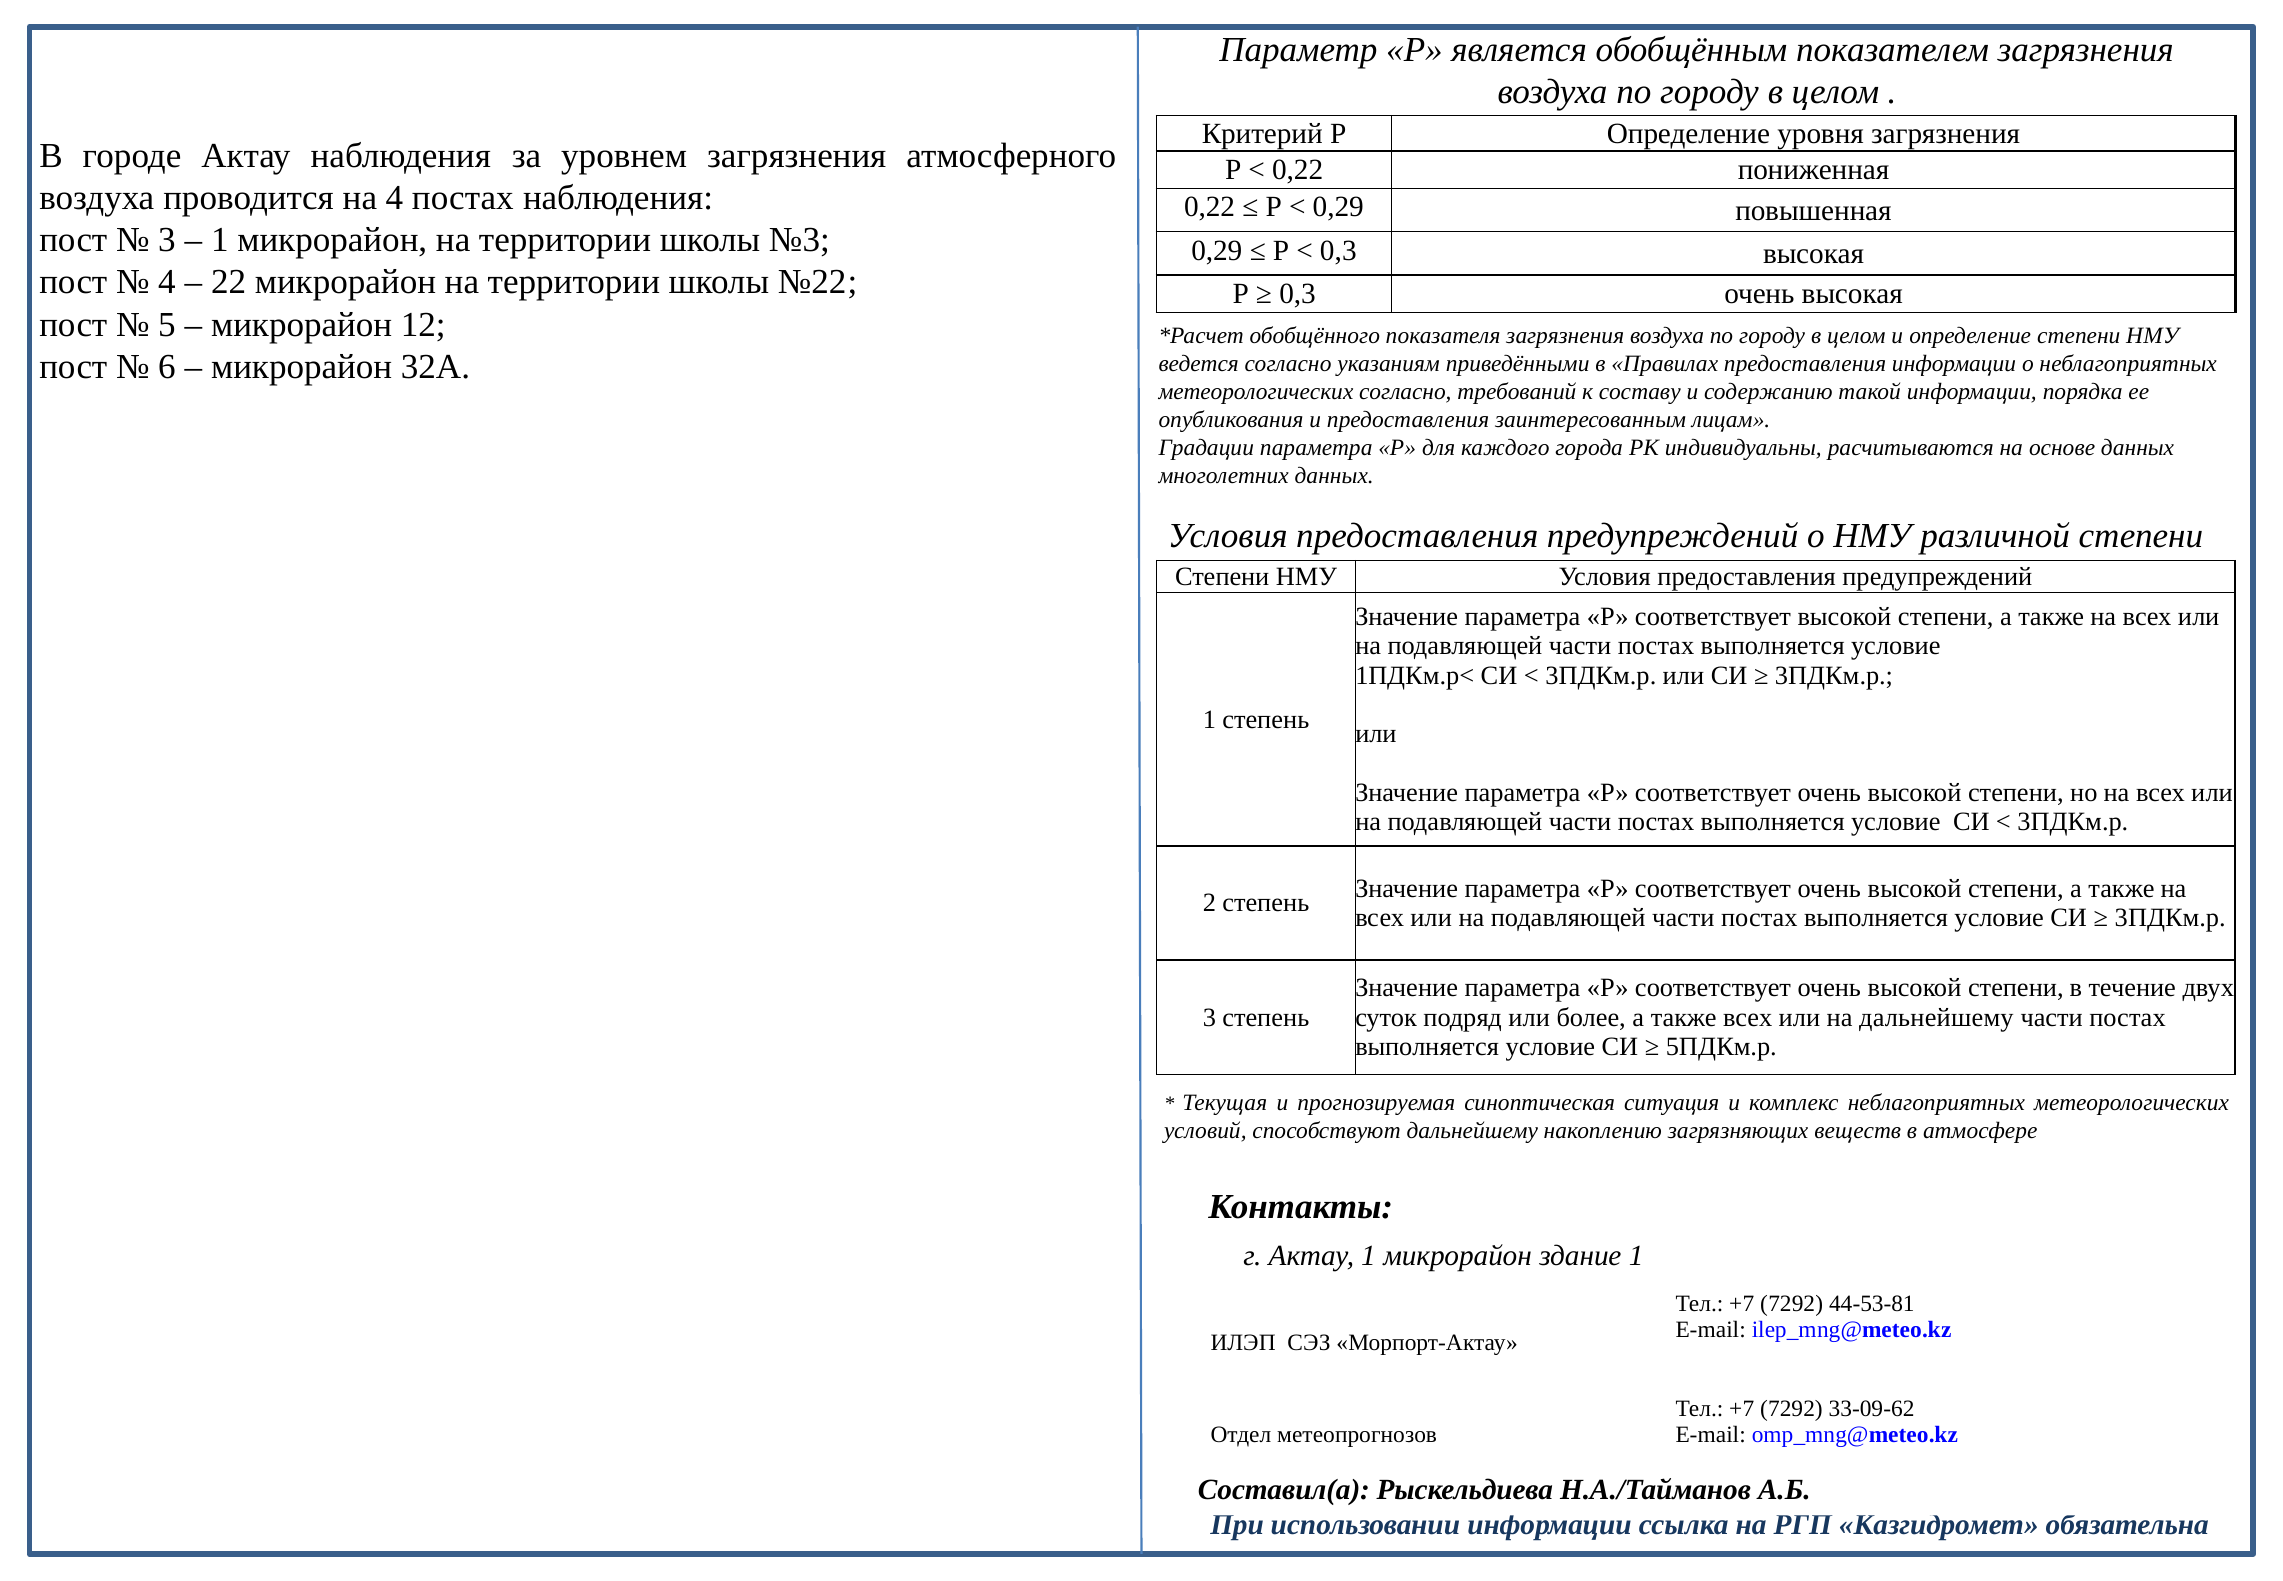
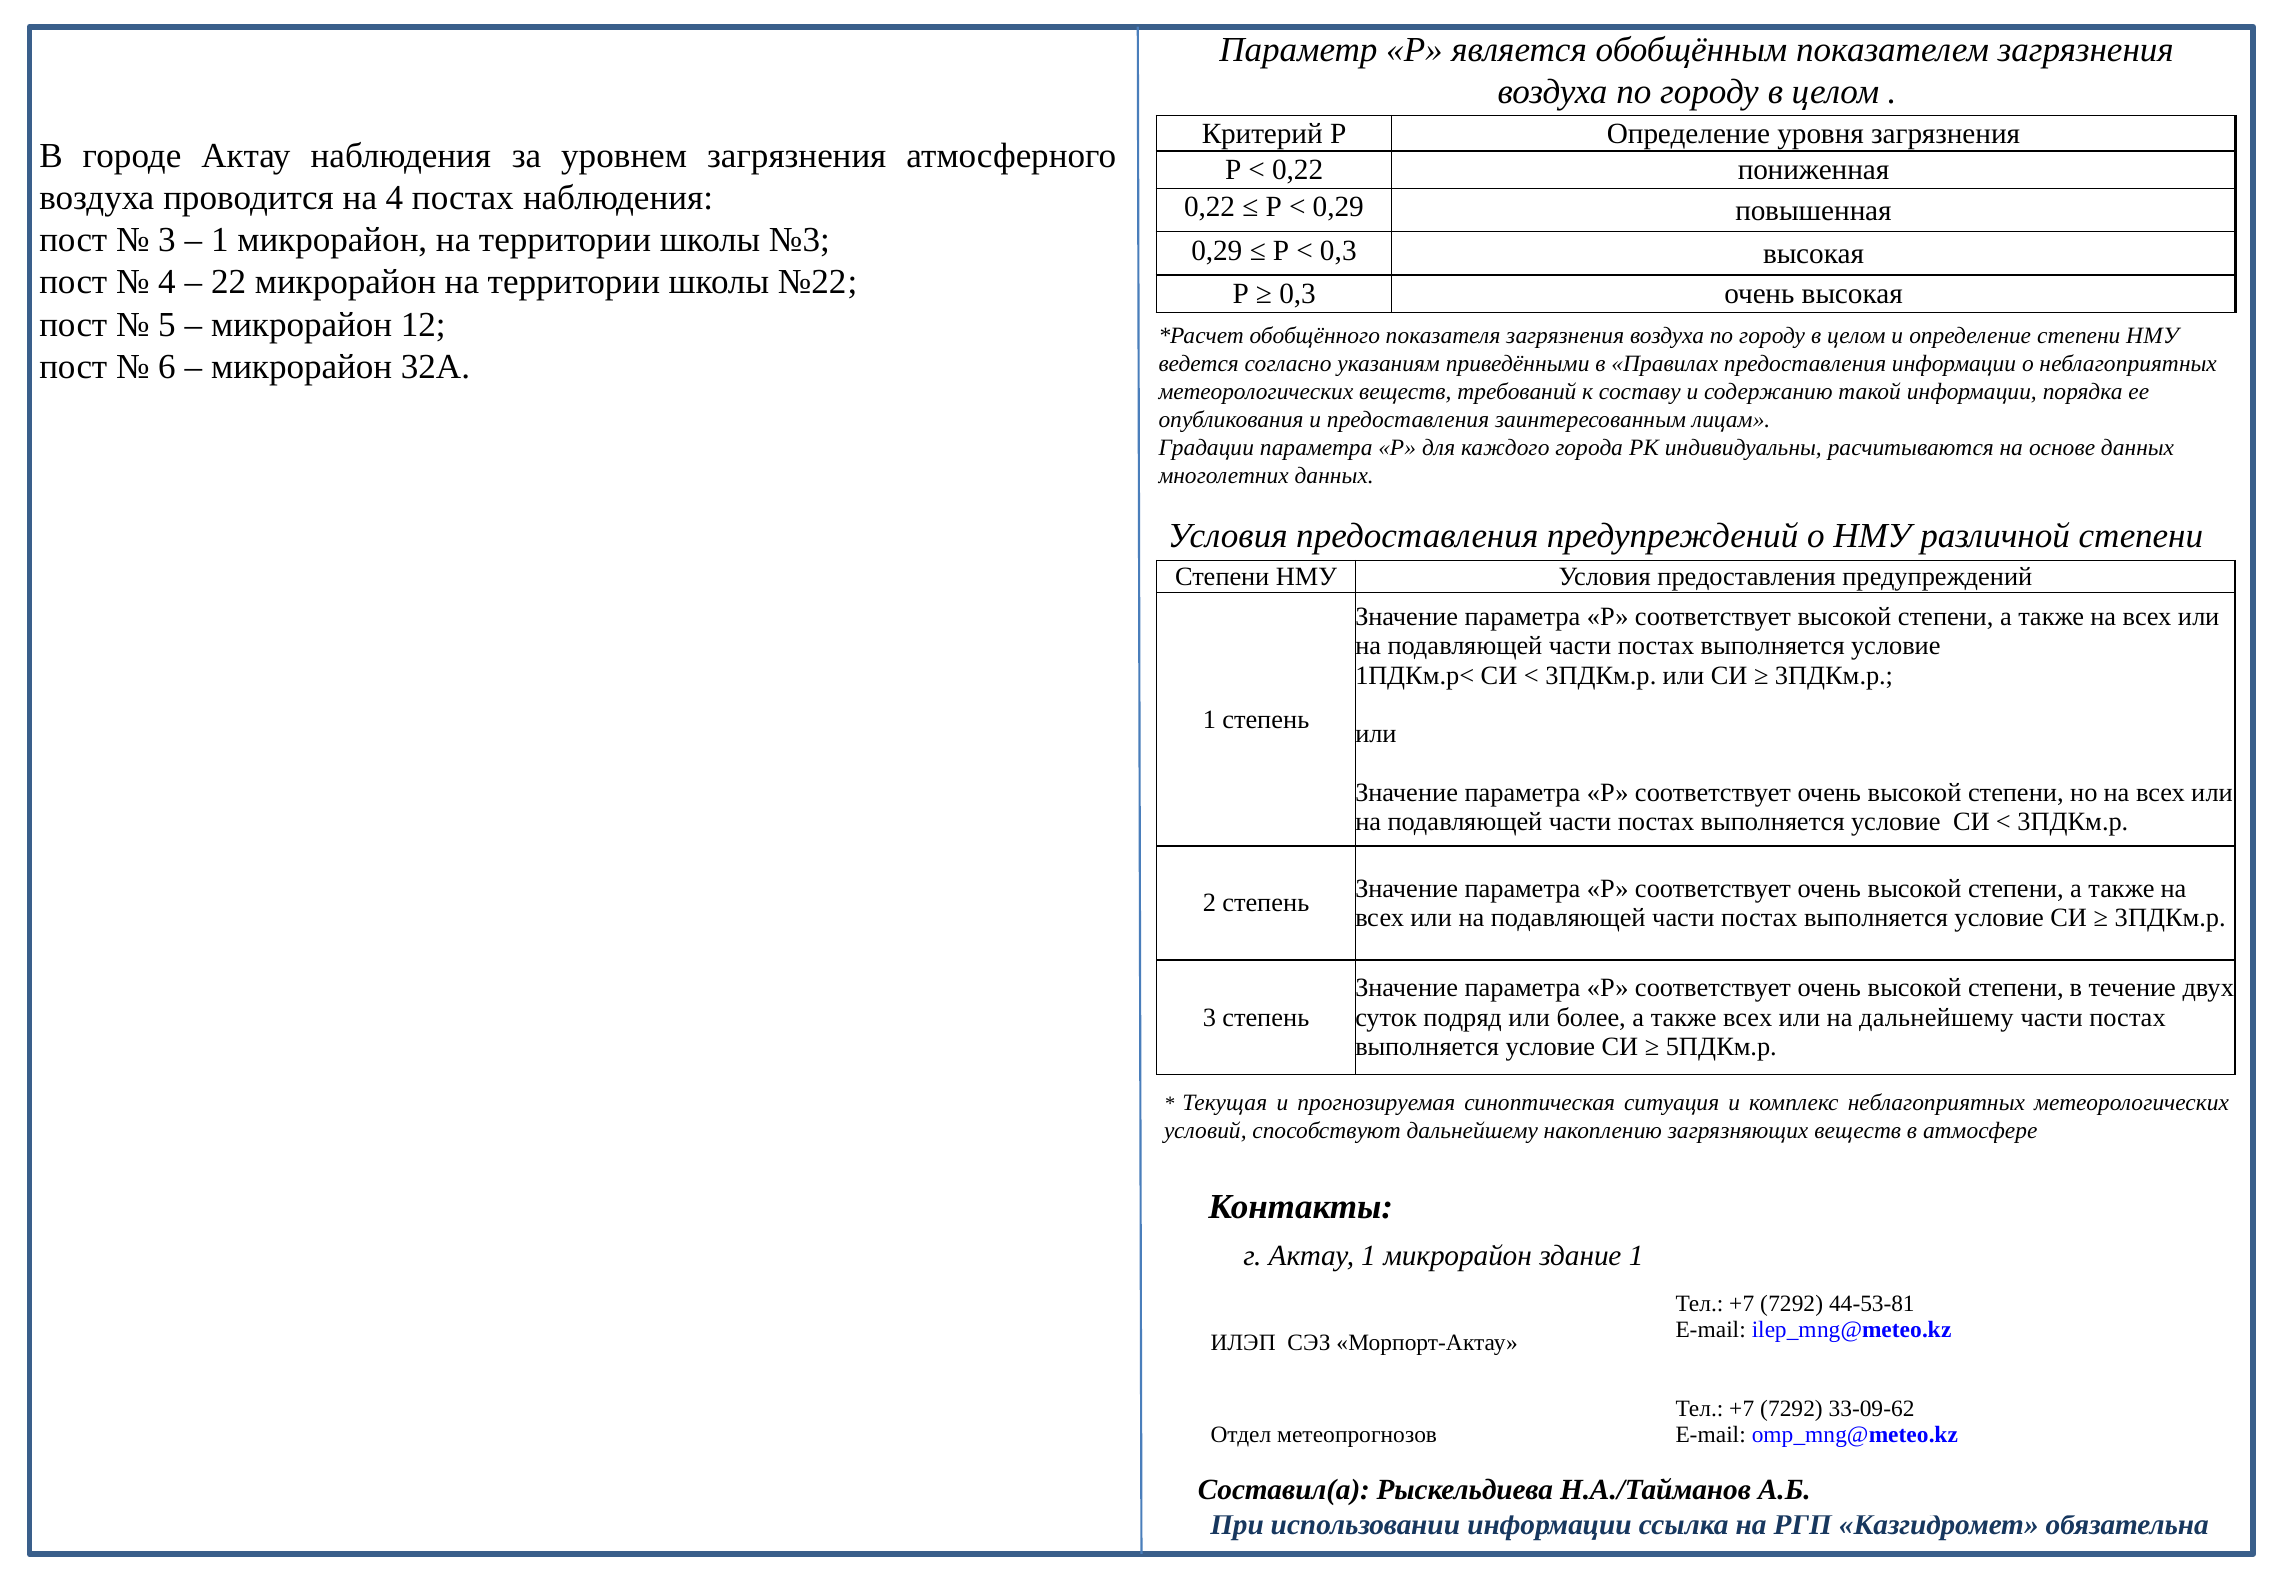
метеорологических согласно: согласно -> веществ (1405, 391)
